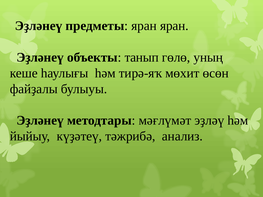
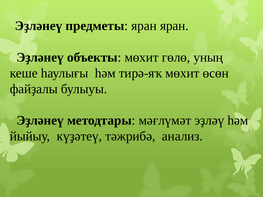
объекты танып: танып -> мөхит (142, 57)
